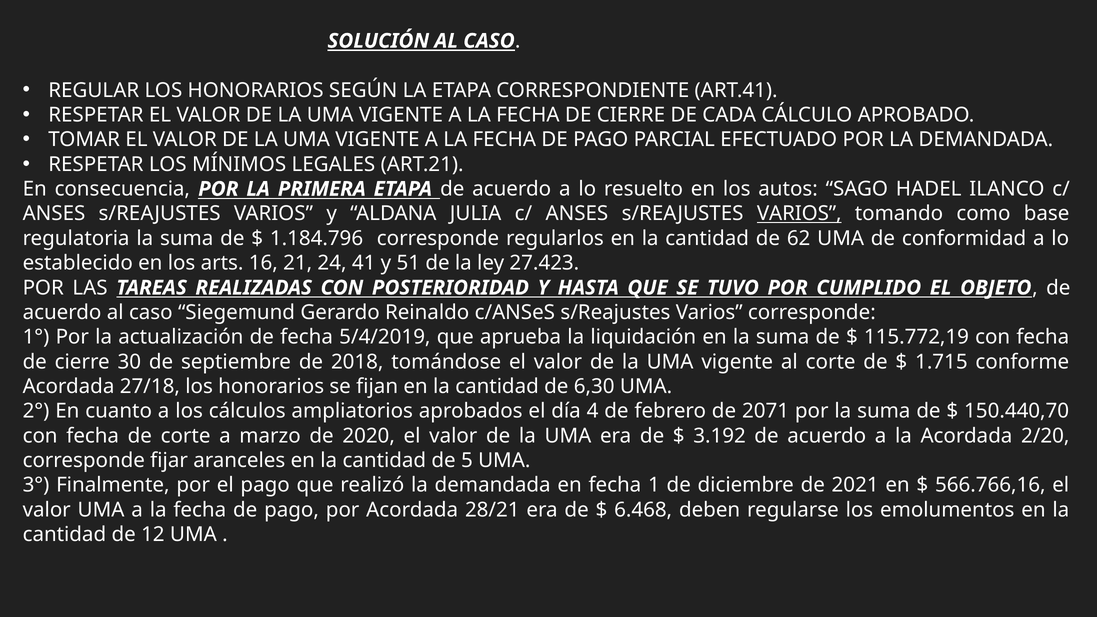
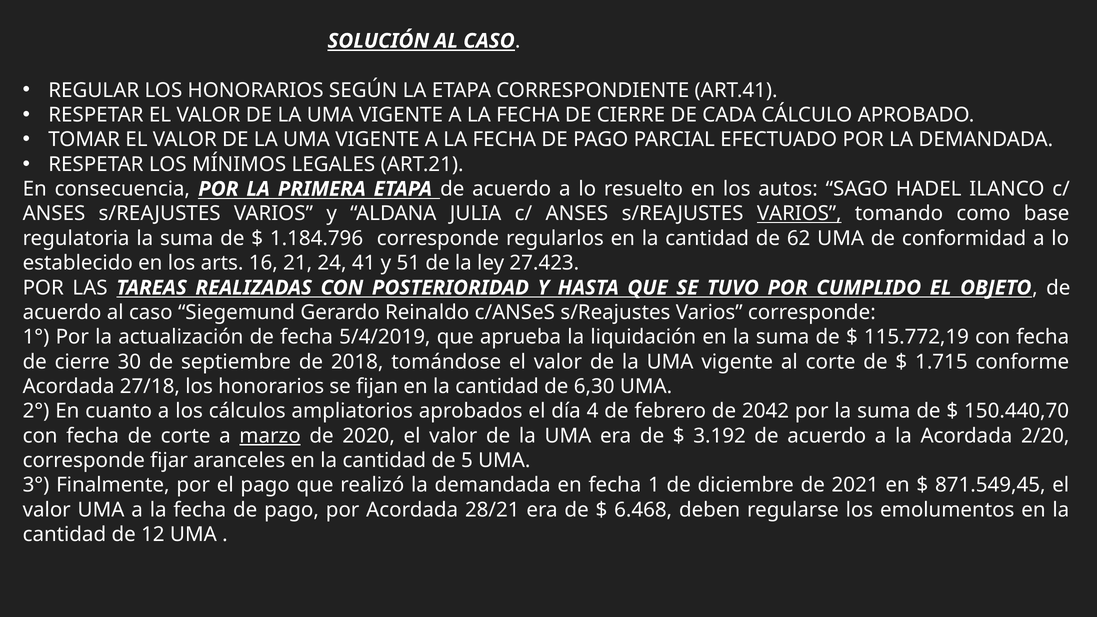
2071: 2071 -> 2042 (766, 411)
marzo underline: none -> present (270, 436)
566.766,16: 566.766,16 -> 871.549,45 (990, 485)
